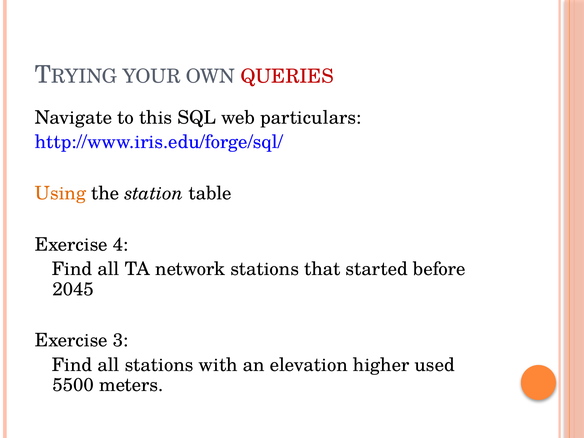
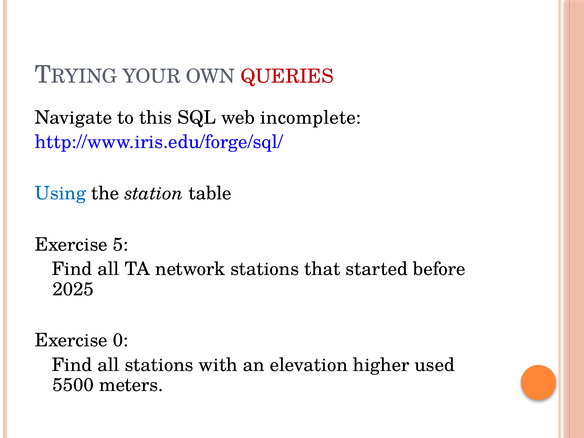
particulars: particulars -> incomplete (311, 118)
Using colour: orange -> blue (61, 193)
4: 4 -> 5 (121, 245)
2045: 2045 -> 2025 (73, 289)
3: 3 -> 0 (121, 340)
